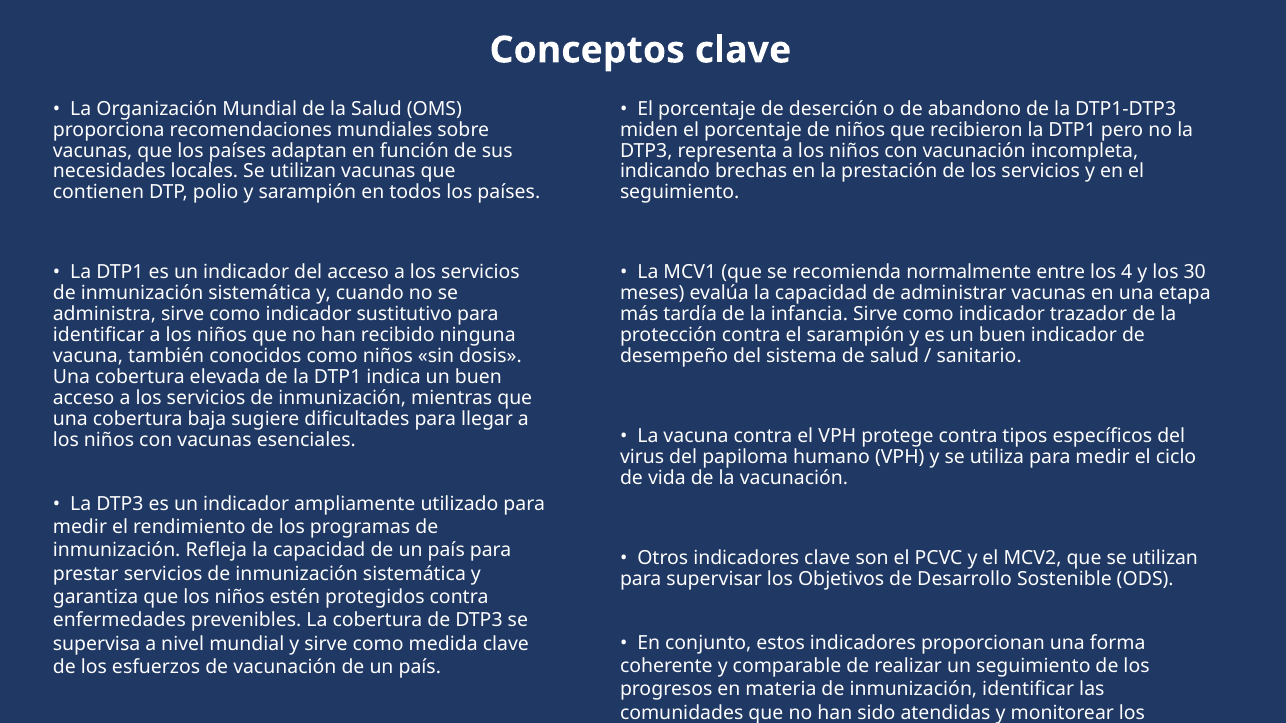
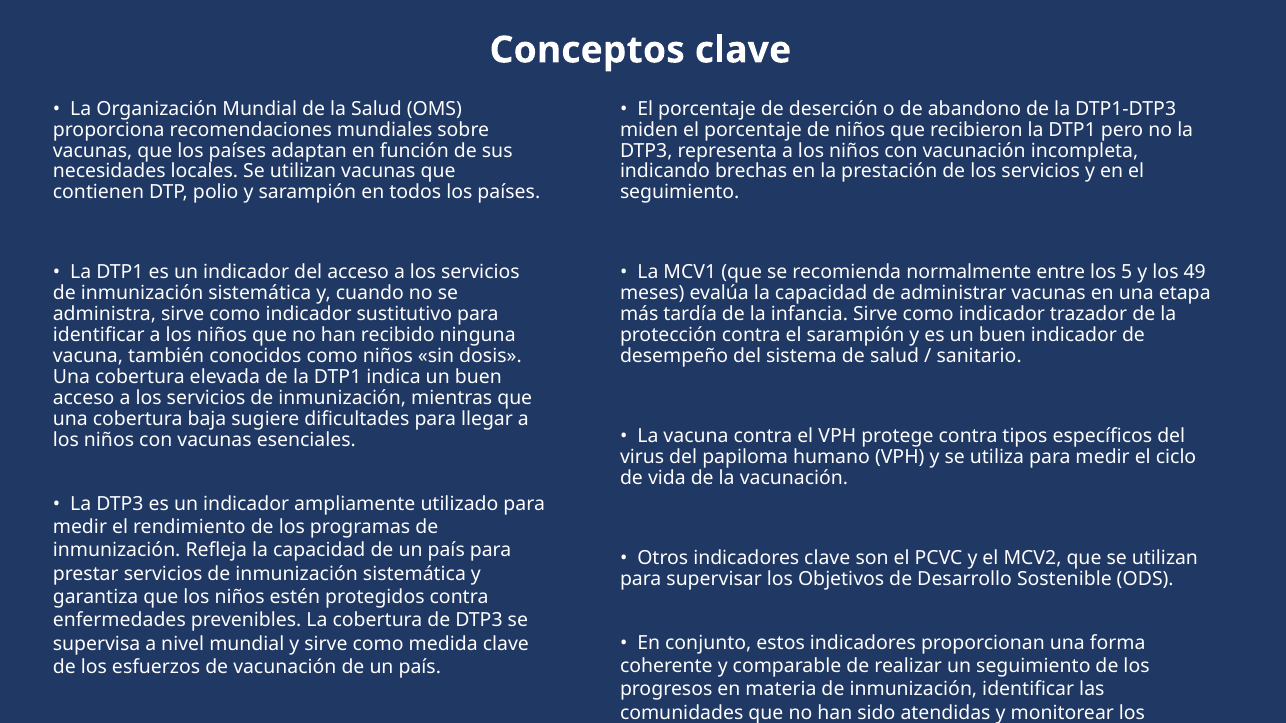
4: 4 -> 5 (1127, 273)
30: 30 -> 49 (1195, 273)
